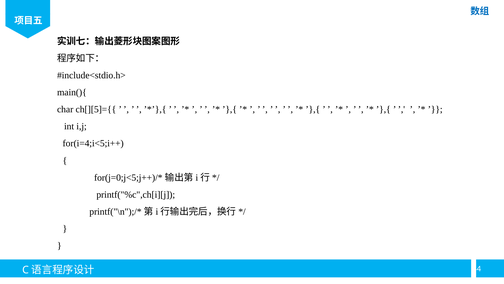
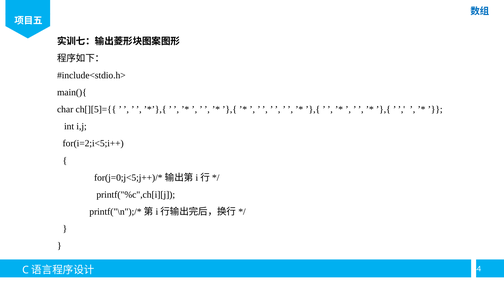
for(i=4;i<5;i++: for(i=4;i<5;i++ -> for(i=2;i<5;i++ (93, 143)
